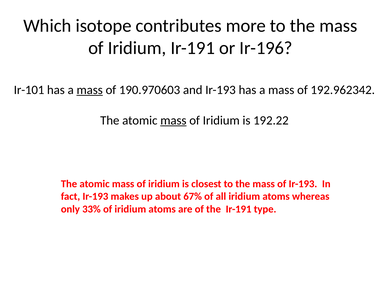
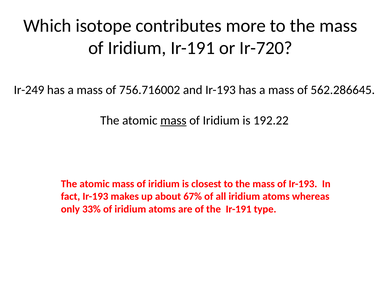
Ir-196: Ir-196 -> Ir-720 (266, 48)
Ir-101: Ir-101 -> Ir-249 (29, 90)
mass underline: present -> none (90, 90)
190.970603: 190.970603 -> 756.716002 (150, 90)
192.962342: 192.962342 -> 562.286645 (343, 90)
